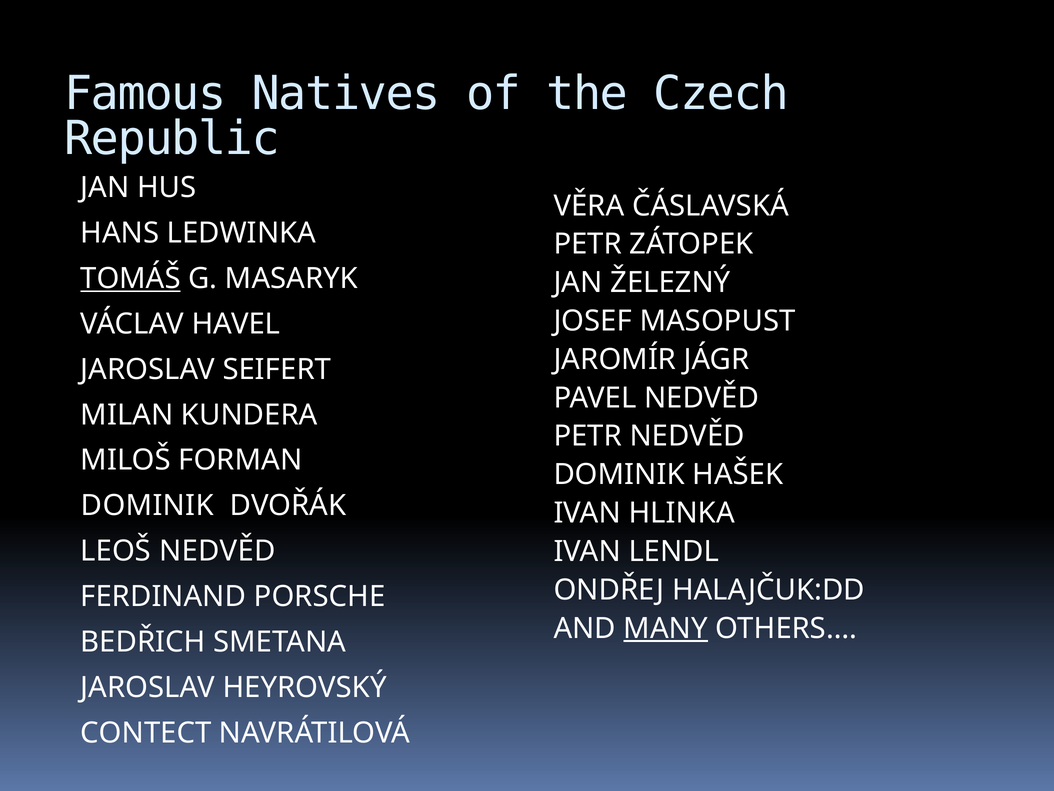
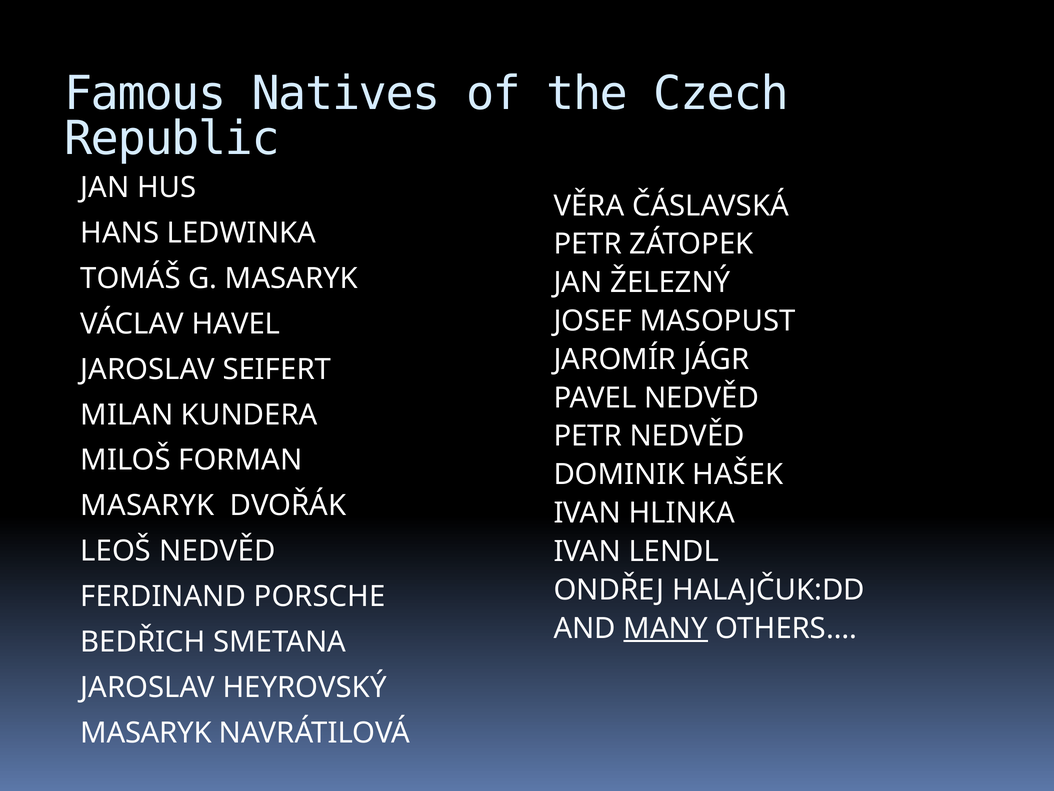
TOMÁŠ underline: present -> none (131, 278)
DOMINIK: DOMINIK -> MASARYK (147, 505)
CONTECT: CONTECT -> MASARYK (146, 732)
